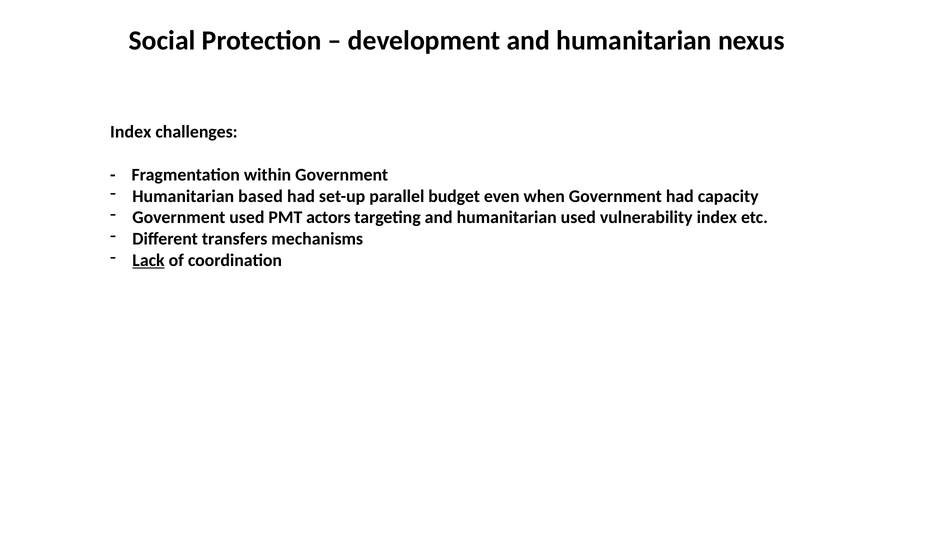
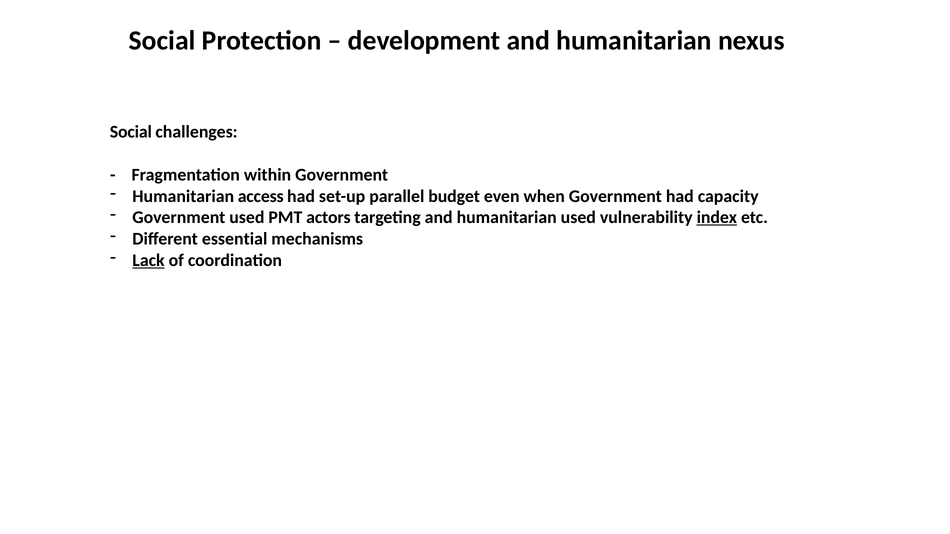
Index: Index -> Social (131, 132)
based: based -> access (261, 196)
index underline: none -> present (717, 218)
transfers: transfers -> essential (235, 239)
